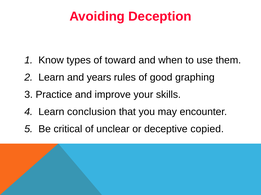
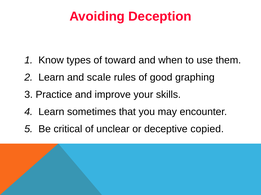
years: years -> scale (99, 78)
conclusion: conclusion -> sometimes (92, 112)
